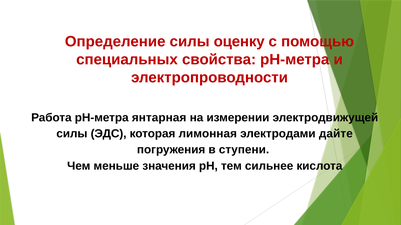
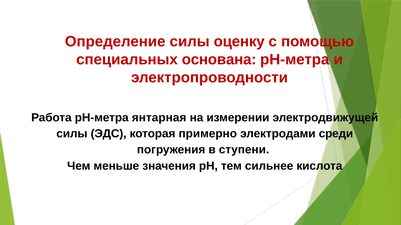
свойства: свойства -> основана (219, 60)
лимонная: лимонная -> примерно (208, 134)
дайте: дайте -> среди (336, 134)
